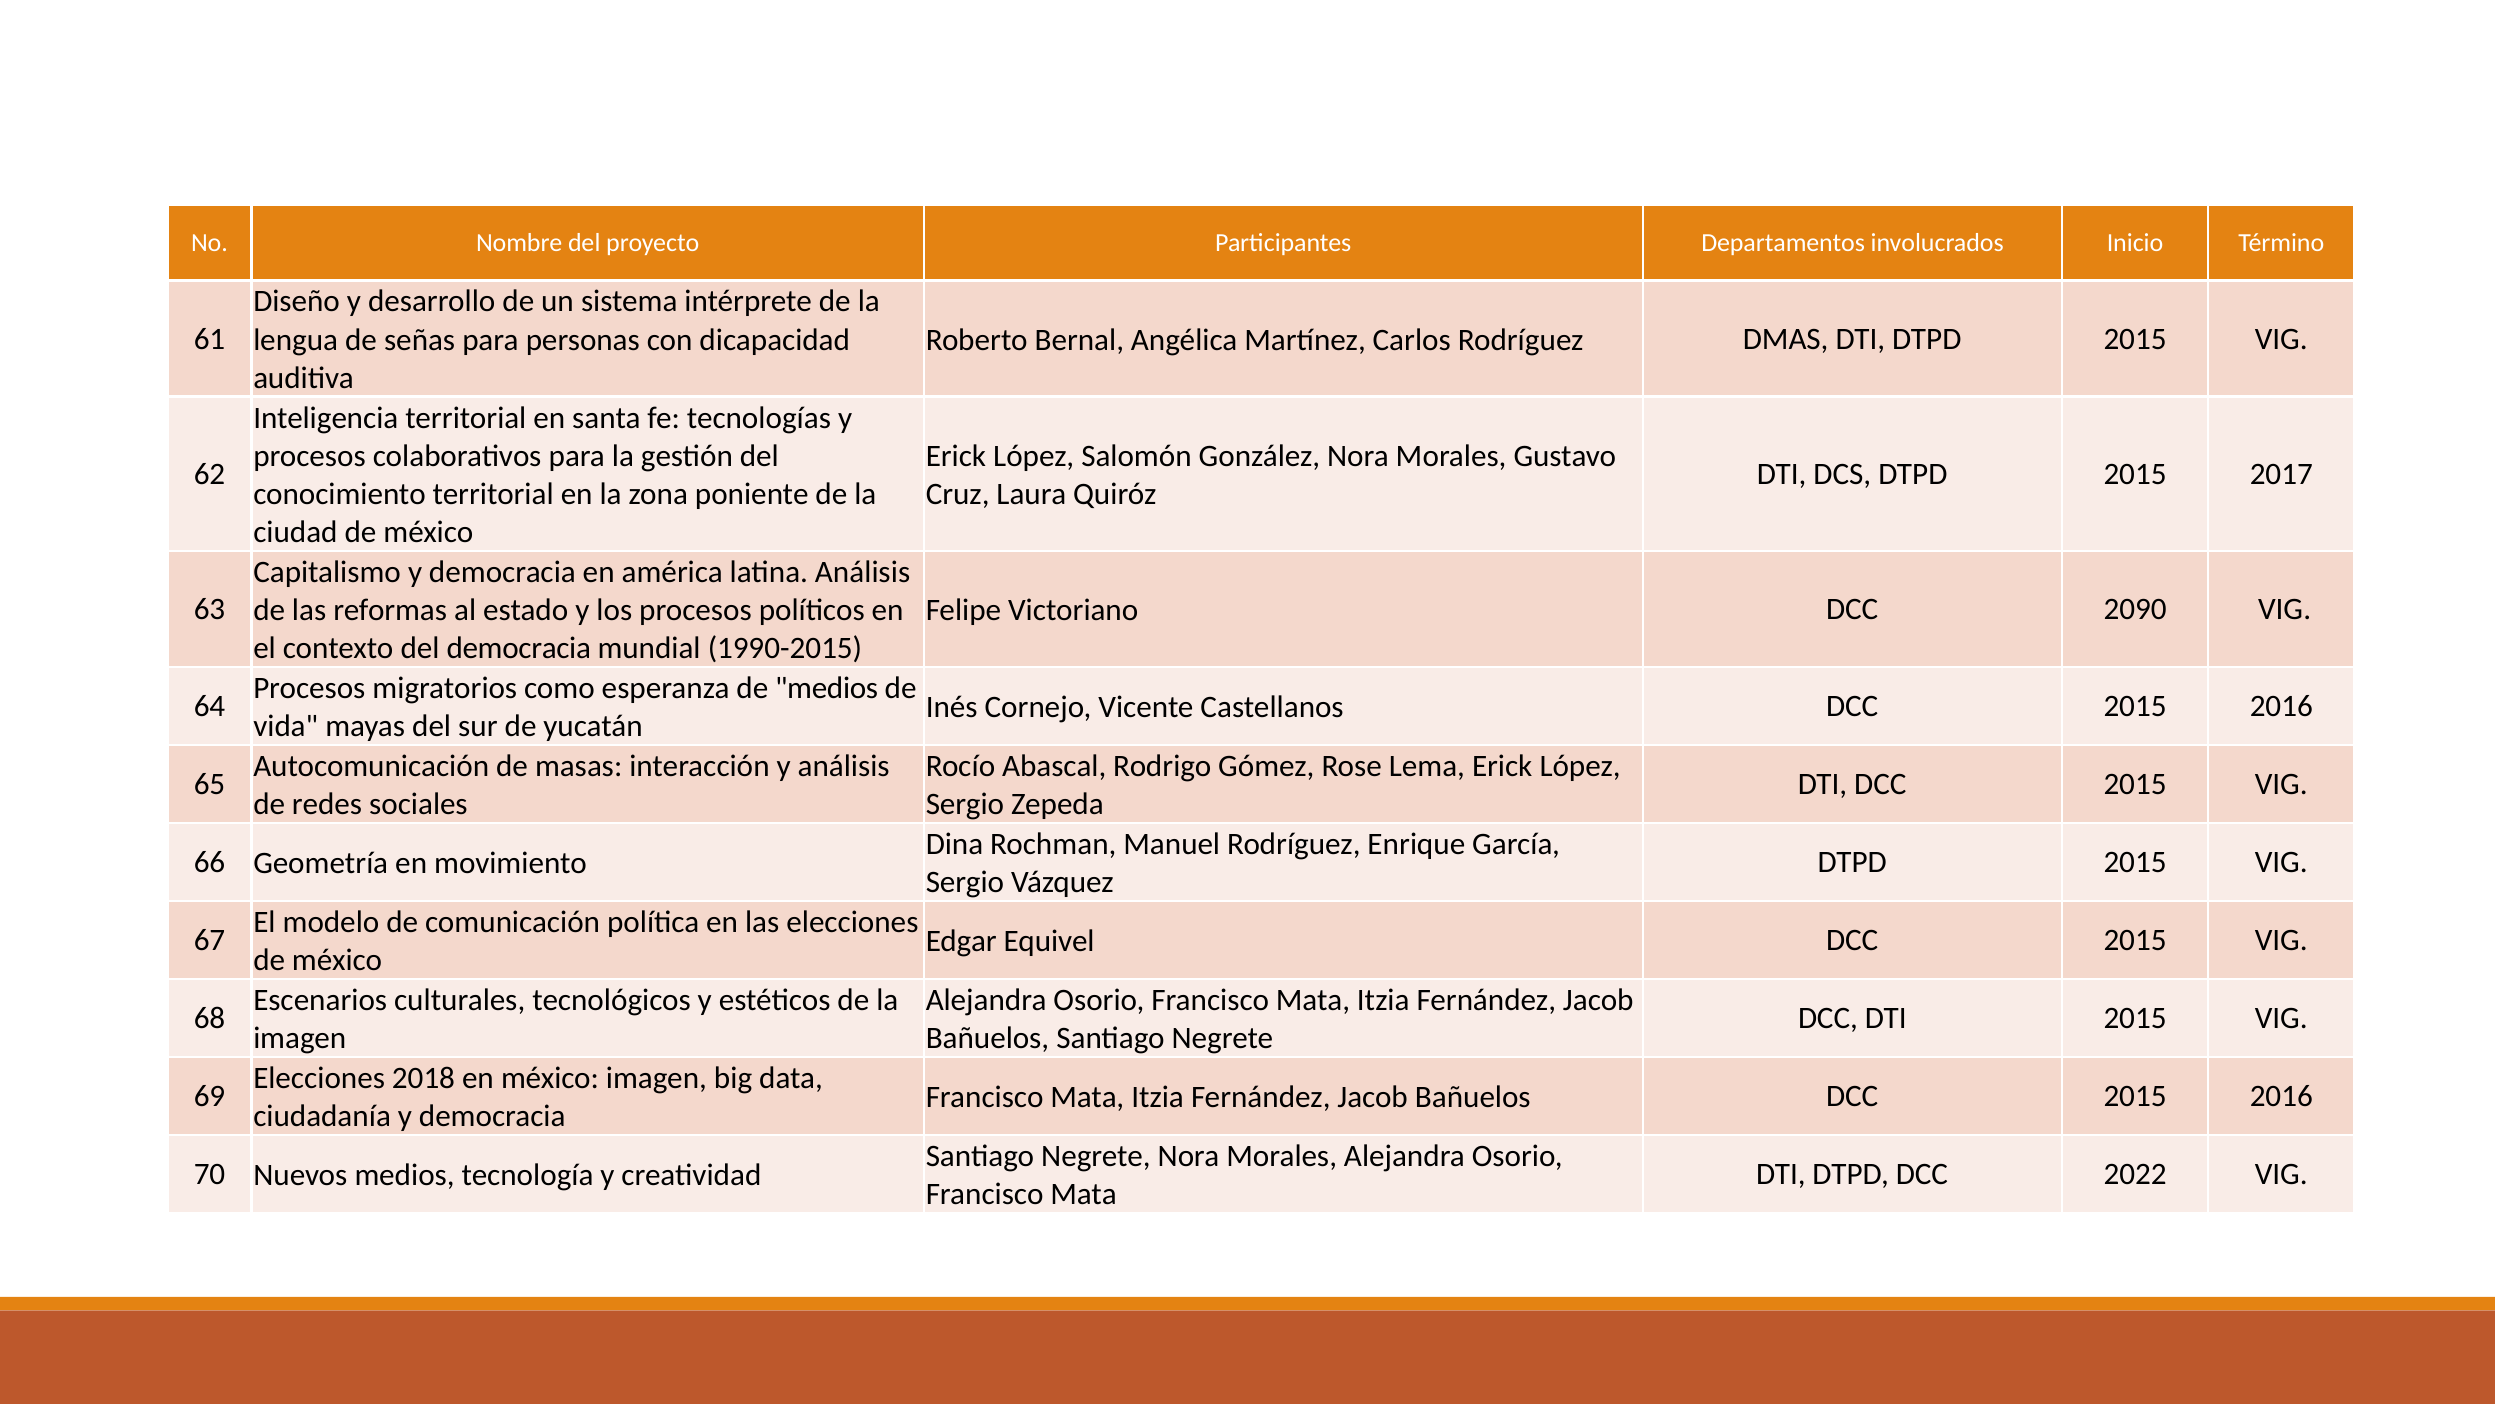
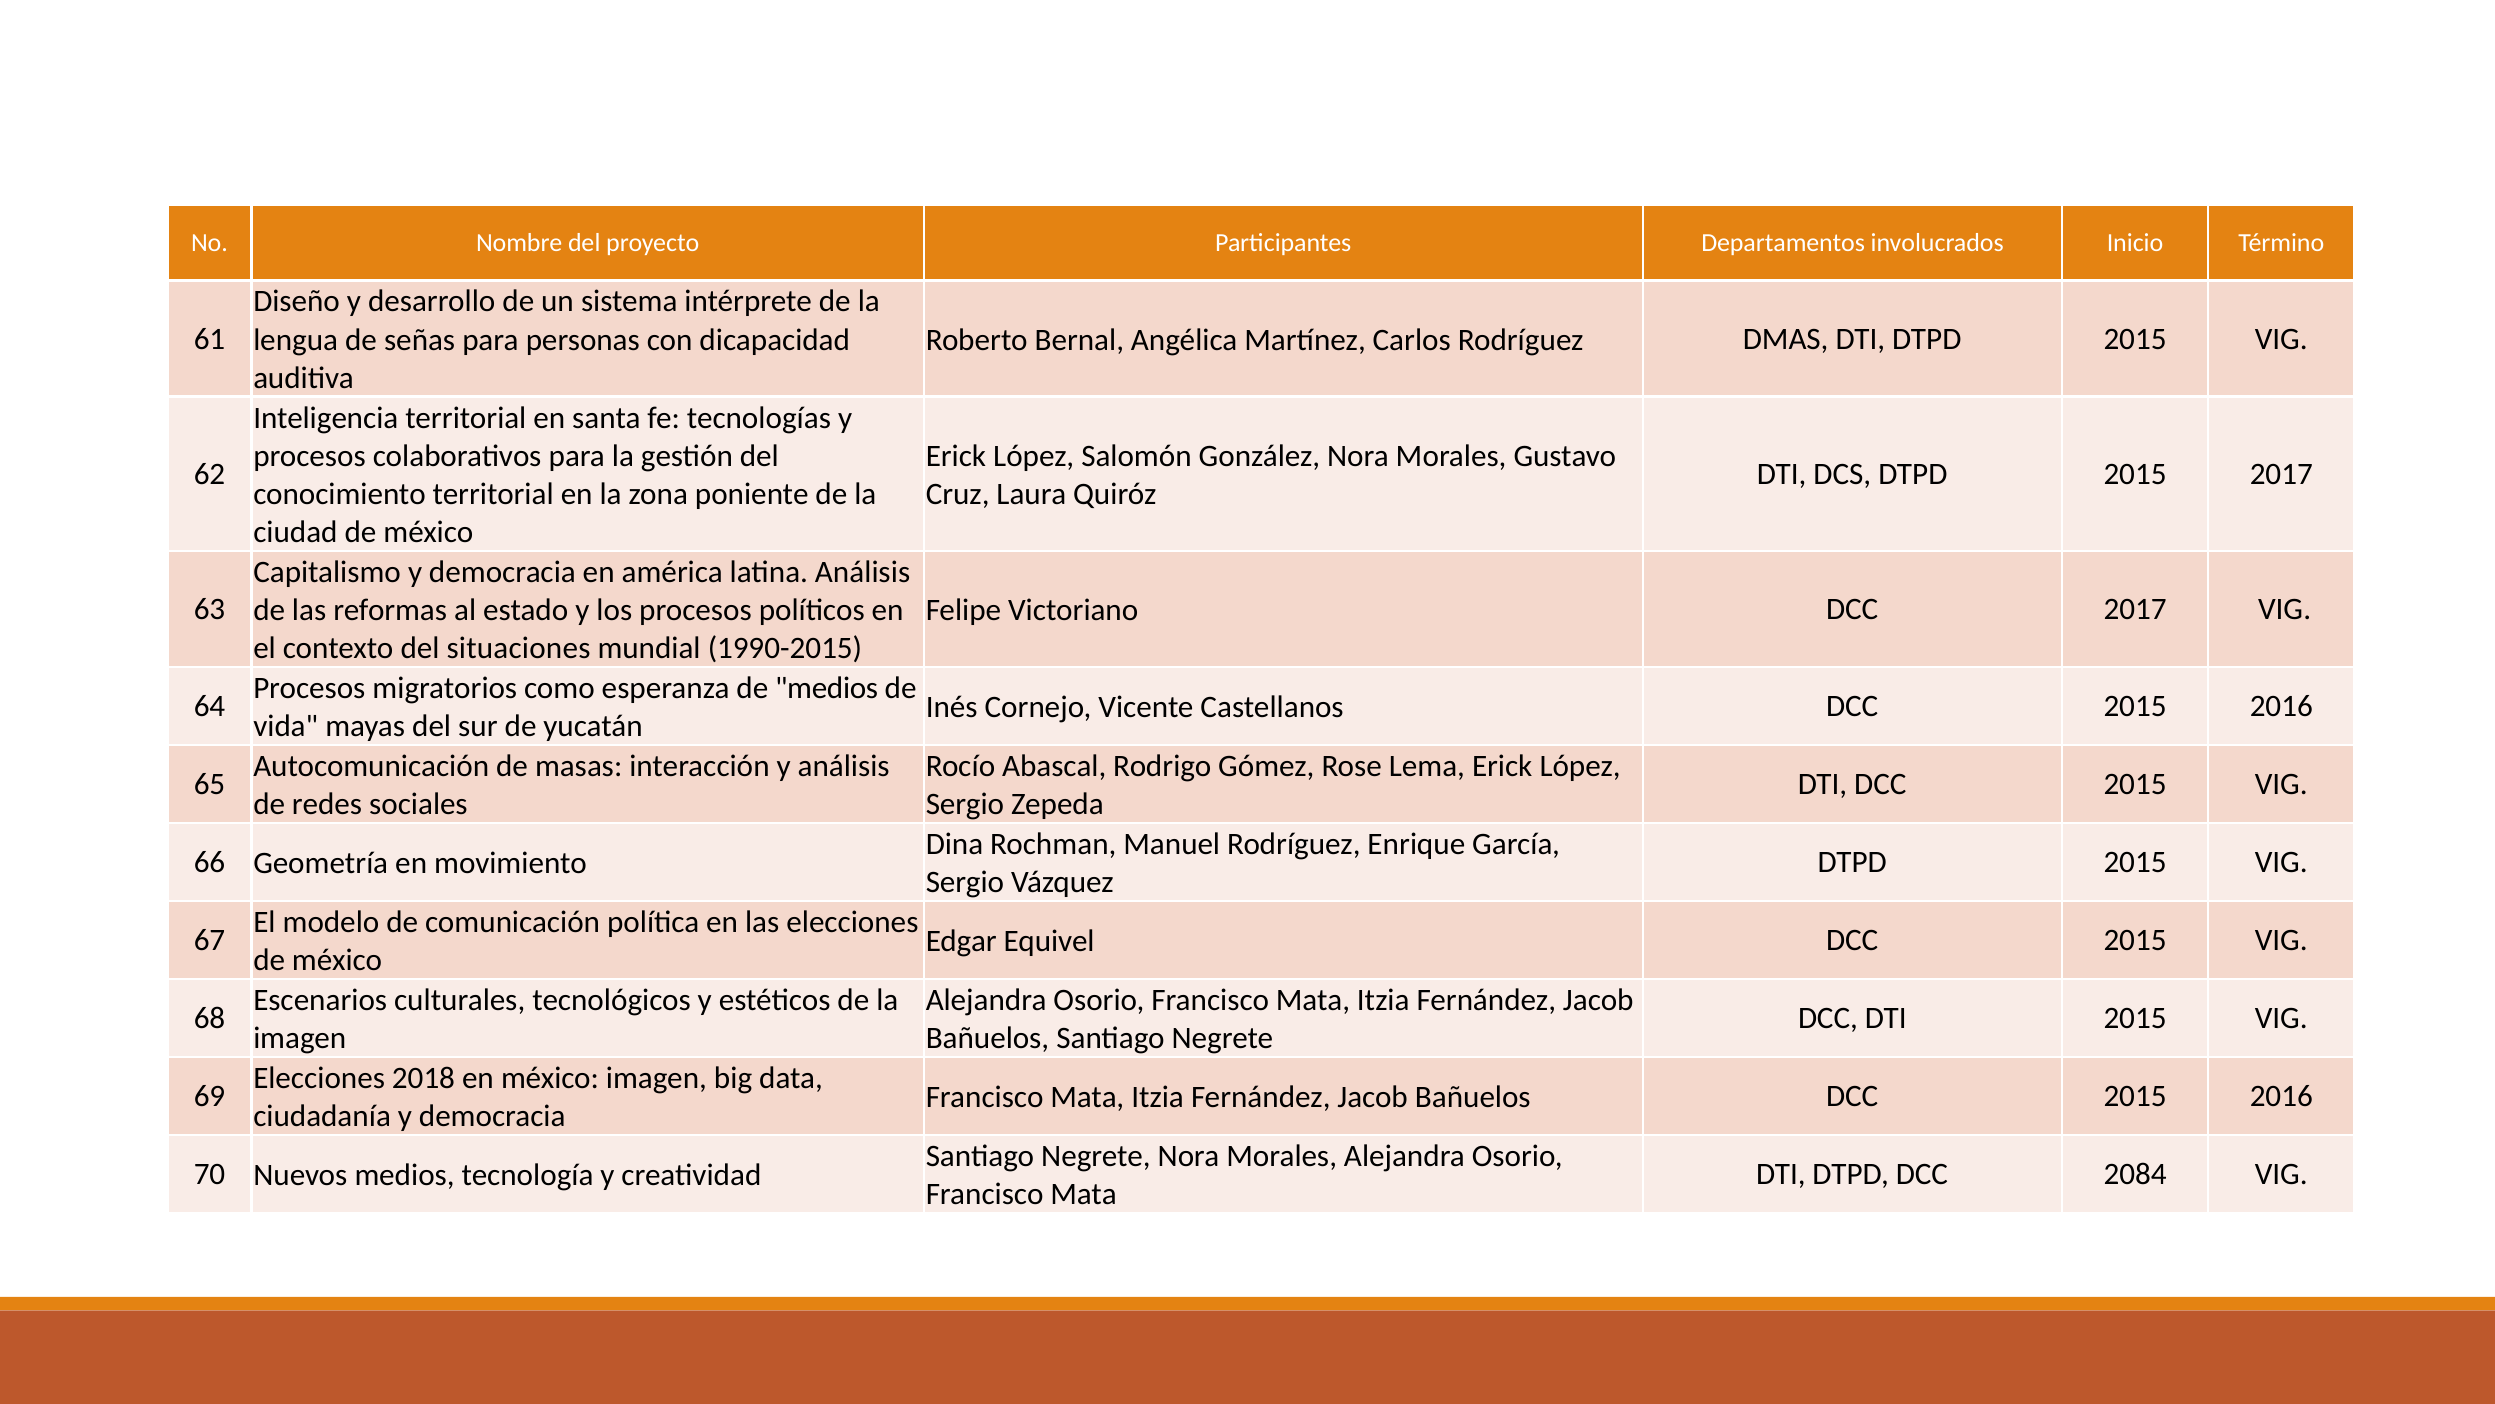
DCC 2090: 2090 -> 2017 (2135, 609)
del democracia: democracia -> situaciones (518, 648)
2022: 2022 -> 2084 (2135, 1174)
